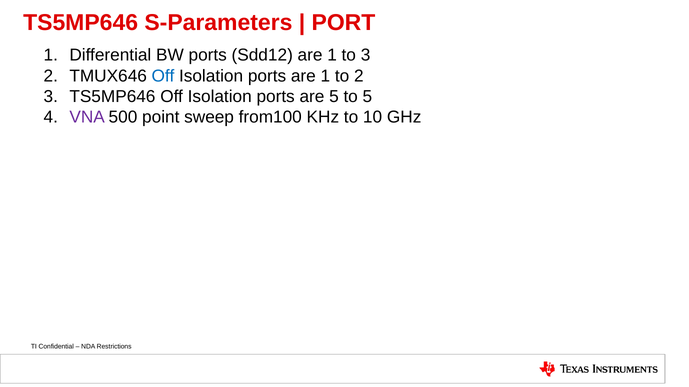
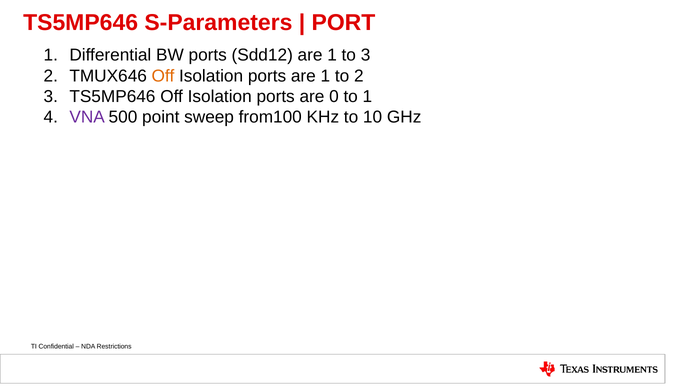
Off colour: blue -> orange (163, 76)
are 5: 5 -> 0 (334, 97)
to 5: 5 -> 1 (367, 97)
